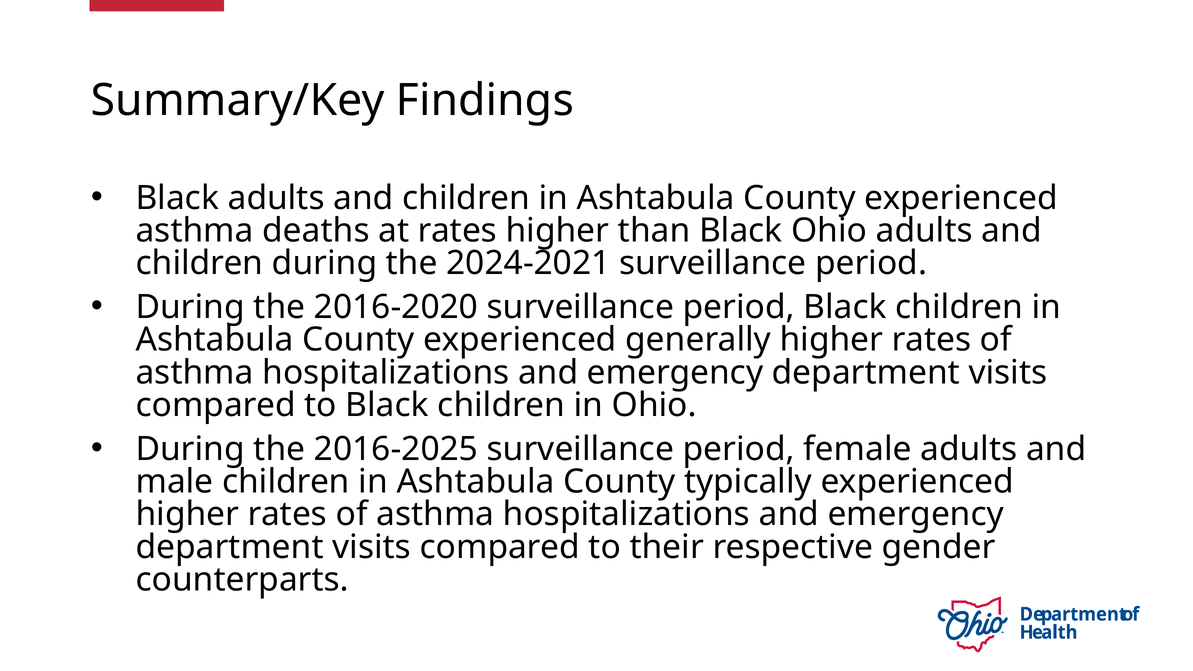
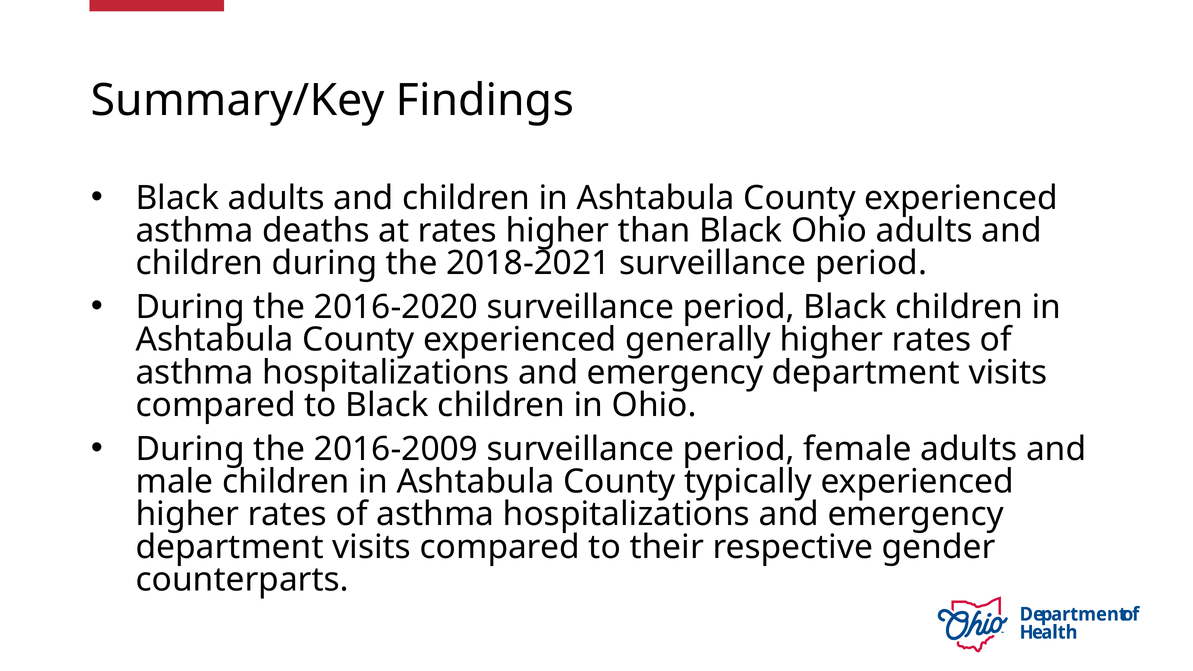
2024-2021: 2024-2021 -> 2018-2021 (528, 263)
2016-2025: 2016-2025 -> 2016-2009 (396, 449)
